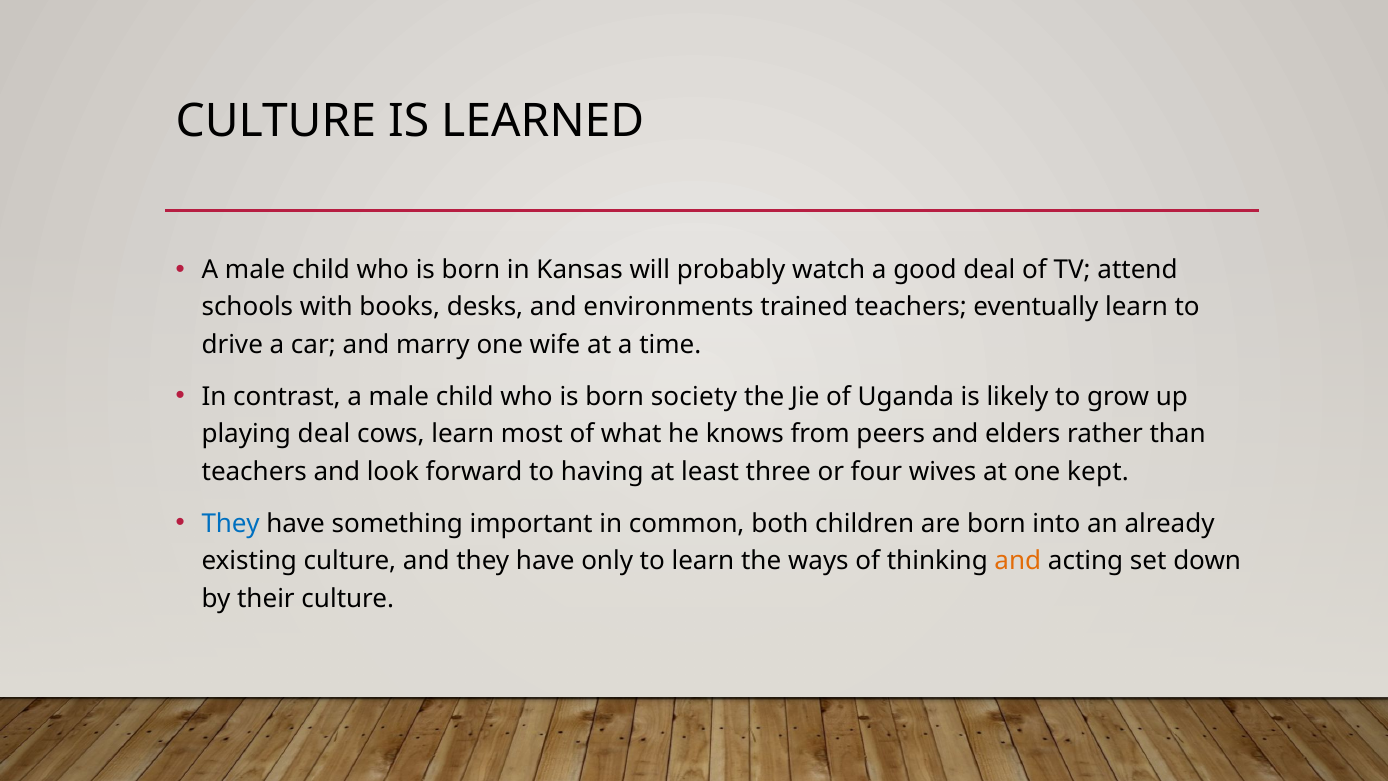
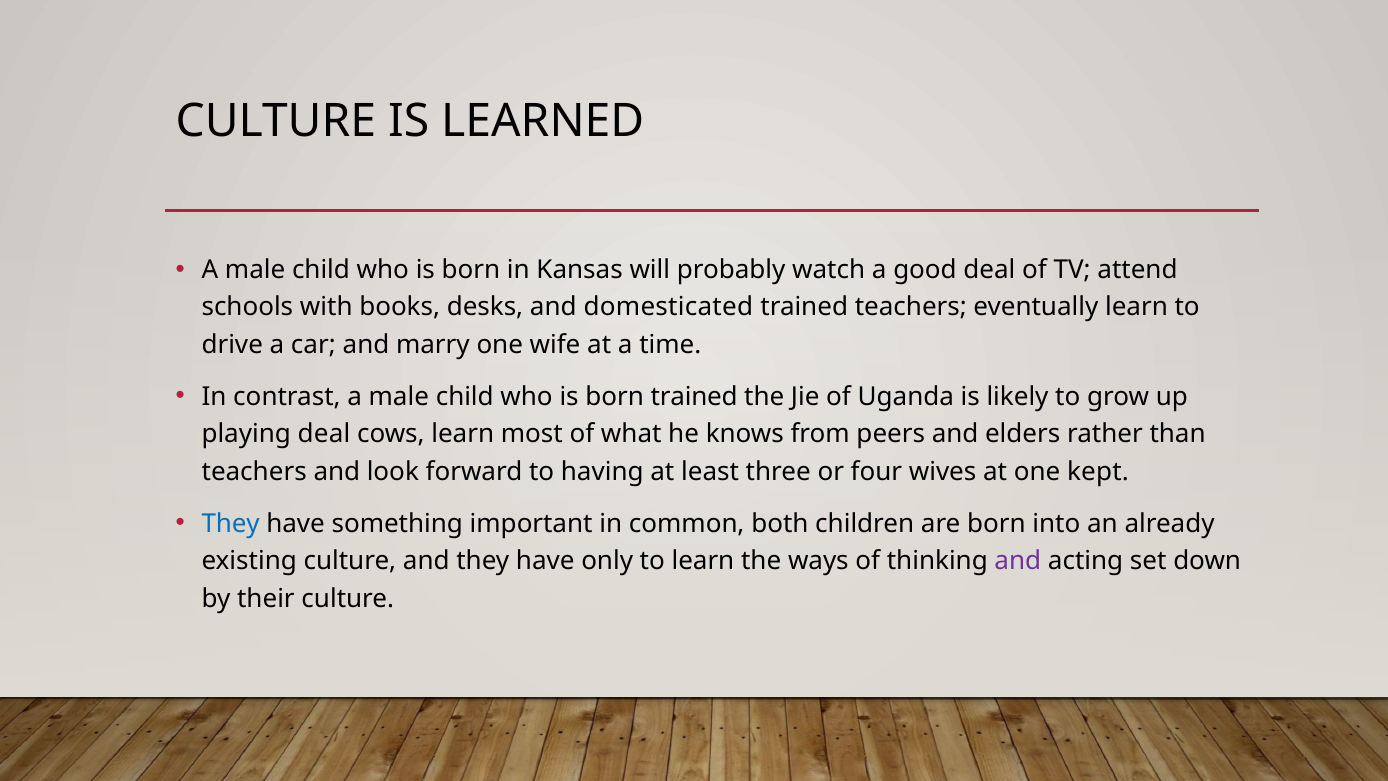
environments: environments -> domesticated (668, 307)
born society: society -> trained (694, 397)
and colour: orange -> purple (1018, 561)
